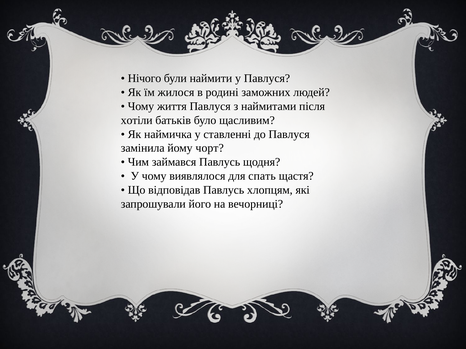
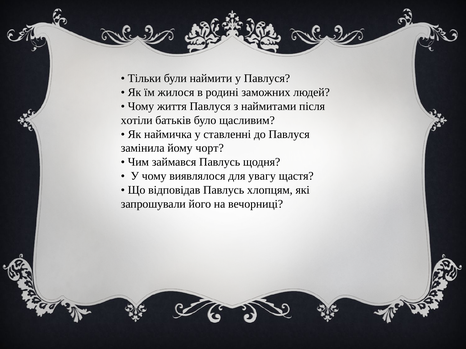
Нічого: Нічого -> Тільки (144, 78)
спать: спать -> увагу (262, 176)
